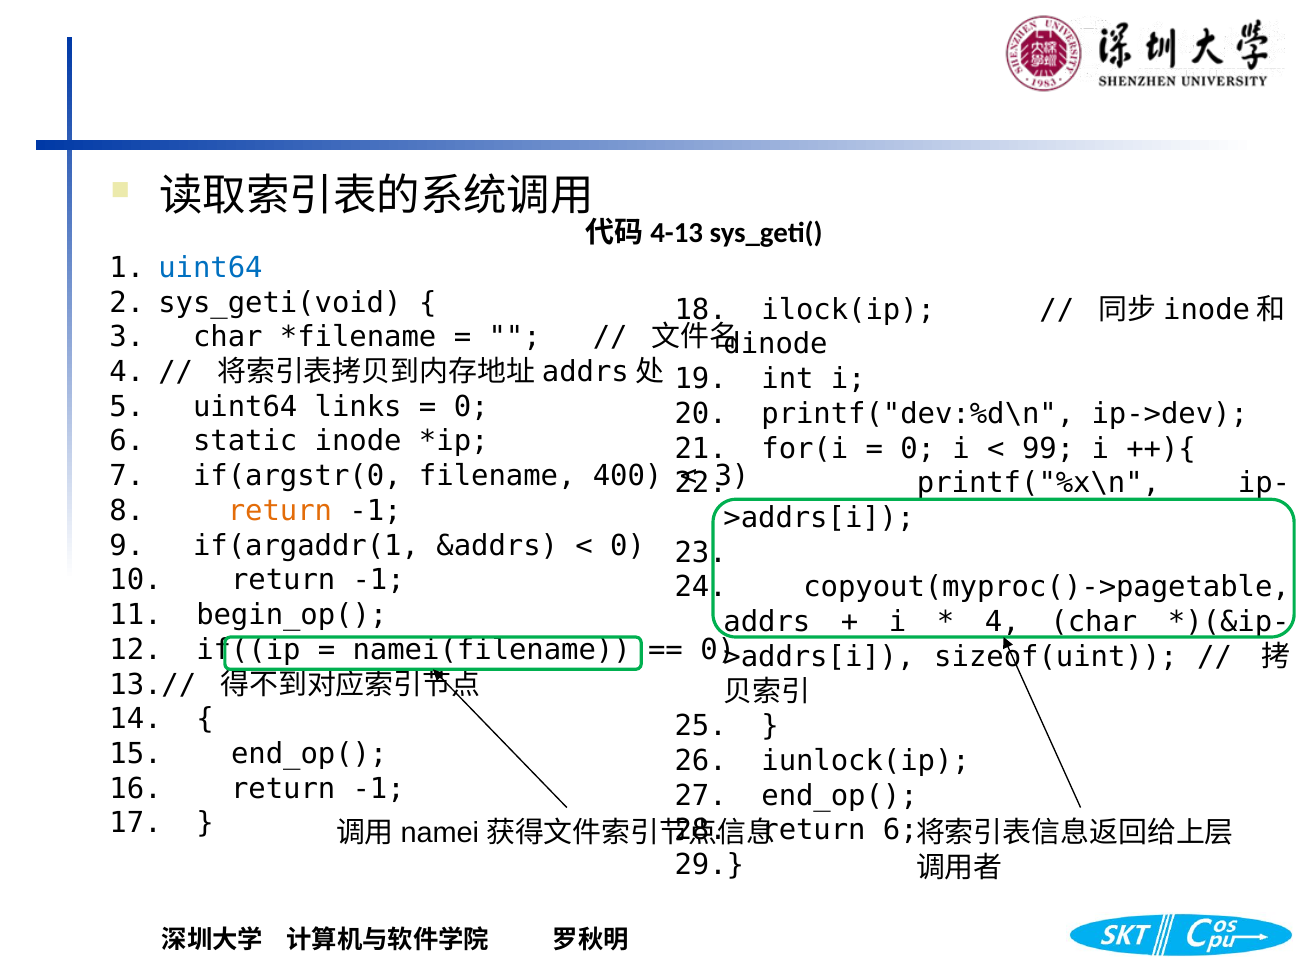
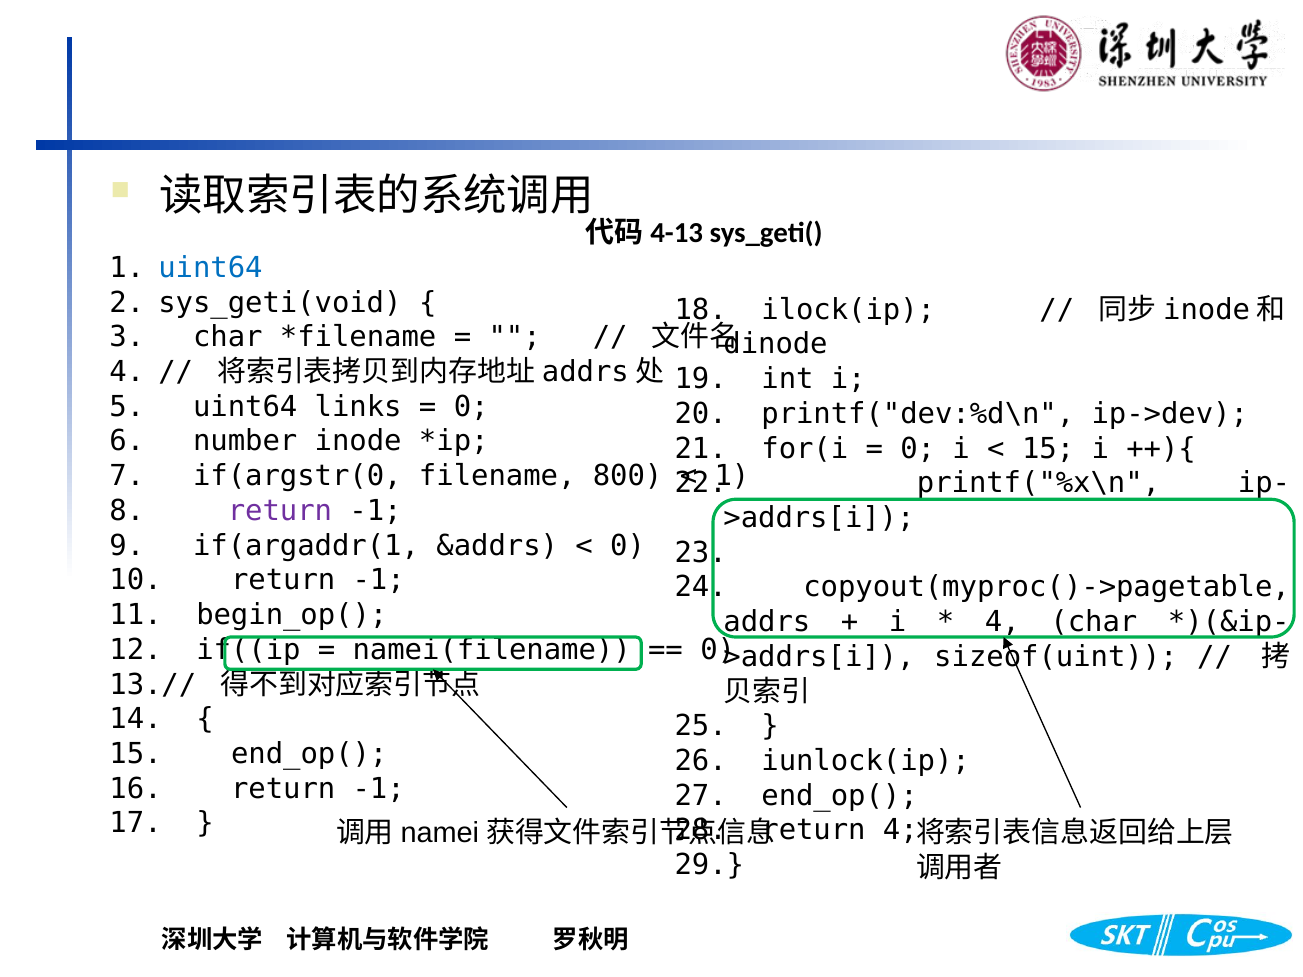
static: static -> number (245, 442)
99: 99 -> 15 (1048, 449)
400: 400 -> 800 (628, 476)
3: 3 -> 1 (732, 476)
return colour: orange -> purple (280, 511)
return 6: 6 -> 4 (900, 831)
